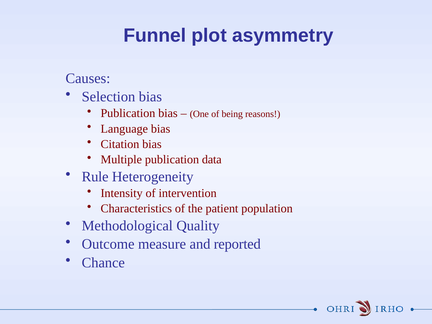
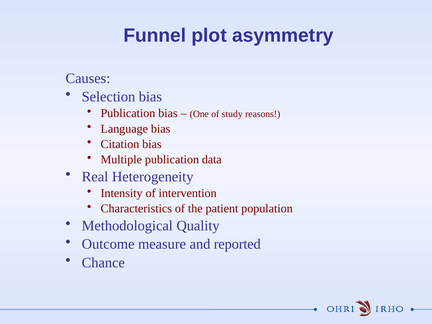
being: being -> study (232, 114)
Rule: Rule -> Real (95, 177)
